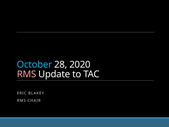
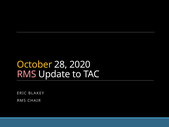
October colour: light blue -> yellow (34, 65)
